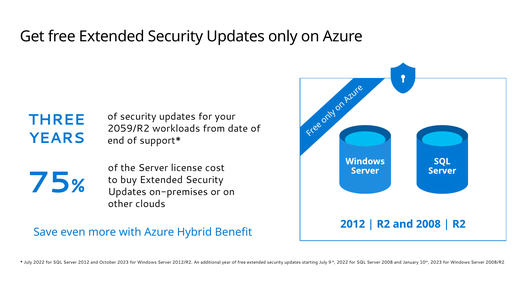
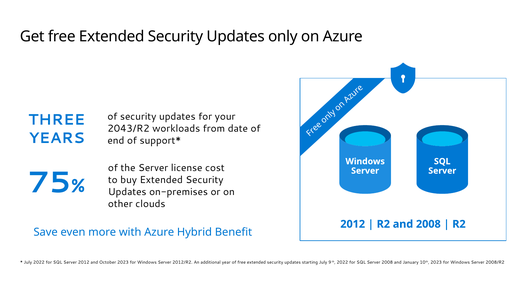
2059/R2: 2059/R2 -> 2043/R2 (129, 129)
